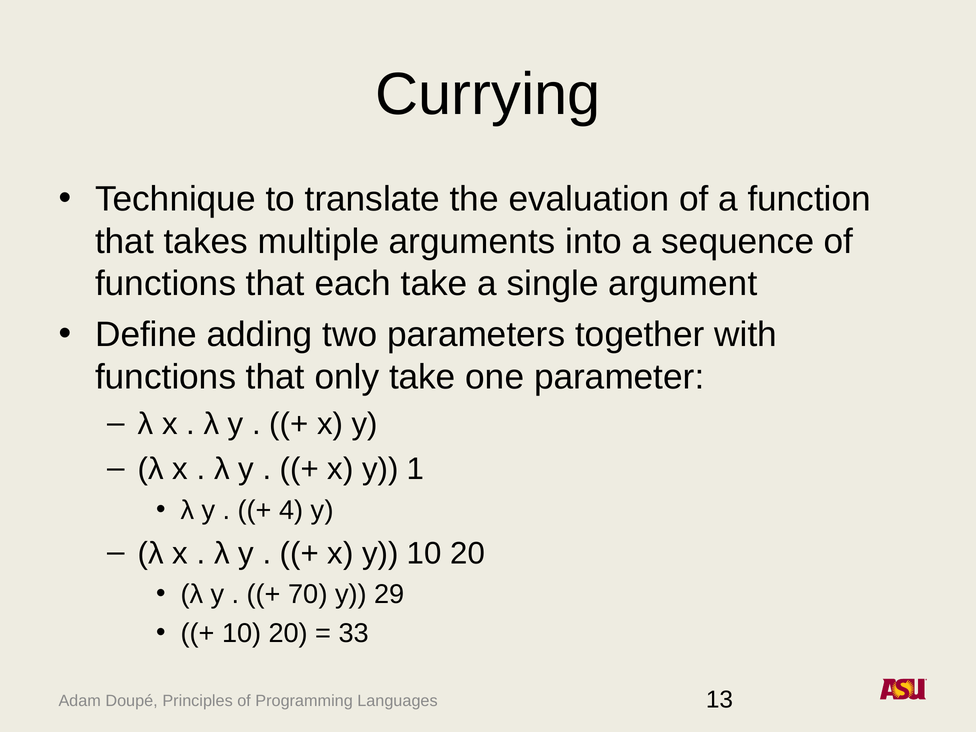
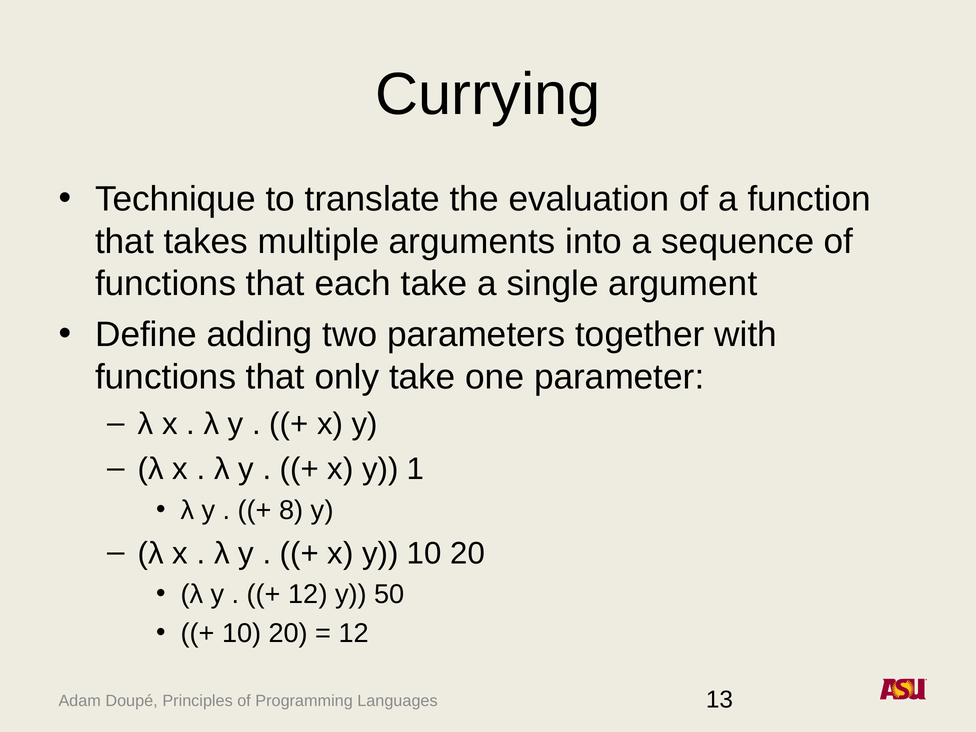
4: 4 -> 8 (291, 510)
70: 70 -> 12 (308, 594)
29: 29 -> 50 (389, 594)
33: 33 -> 12 (354, 633)
